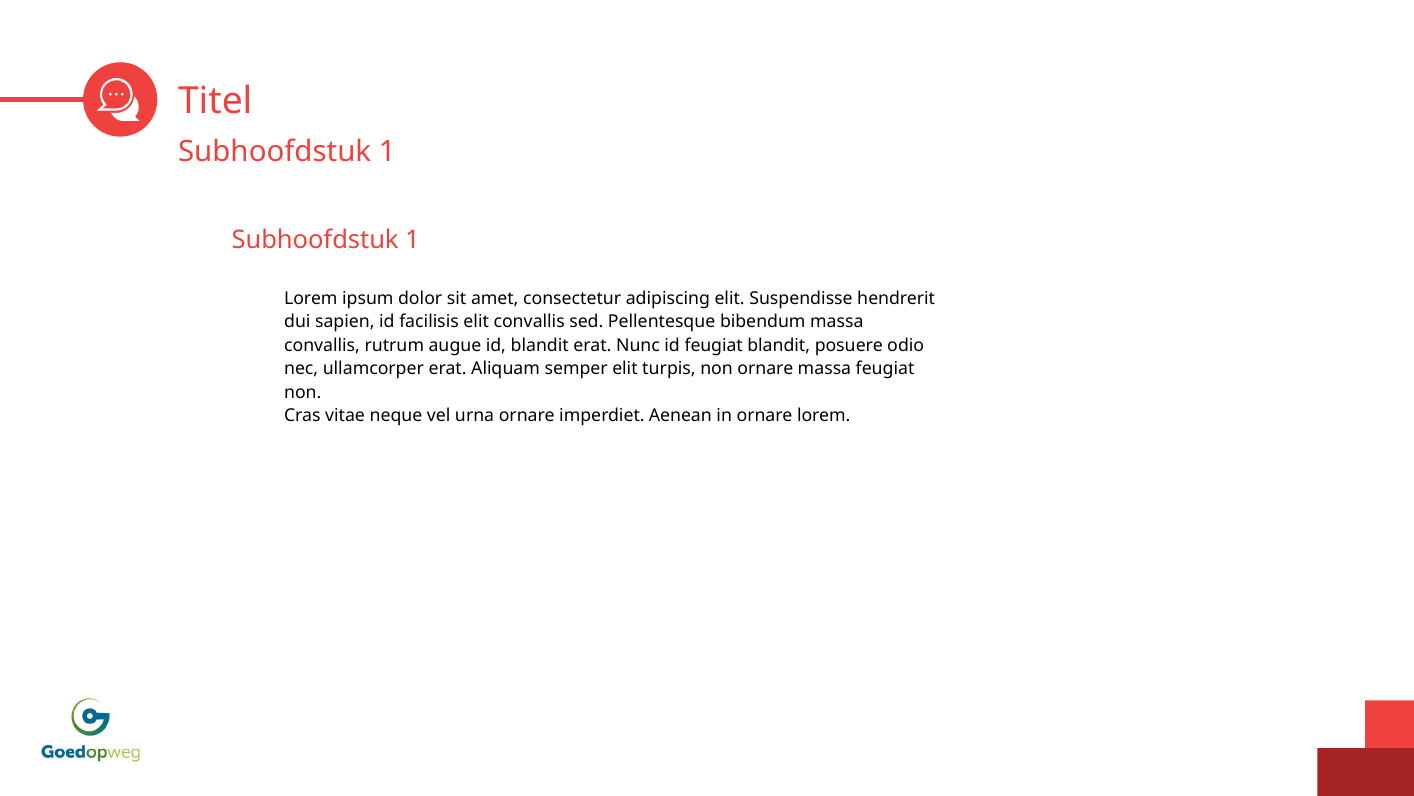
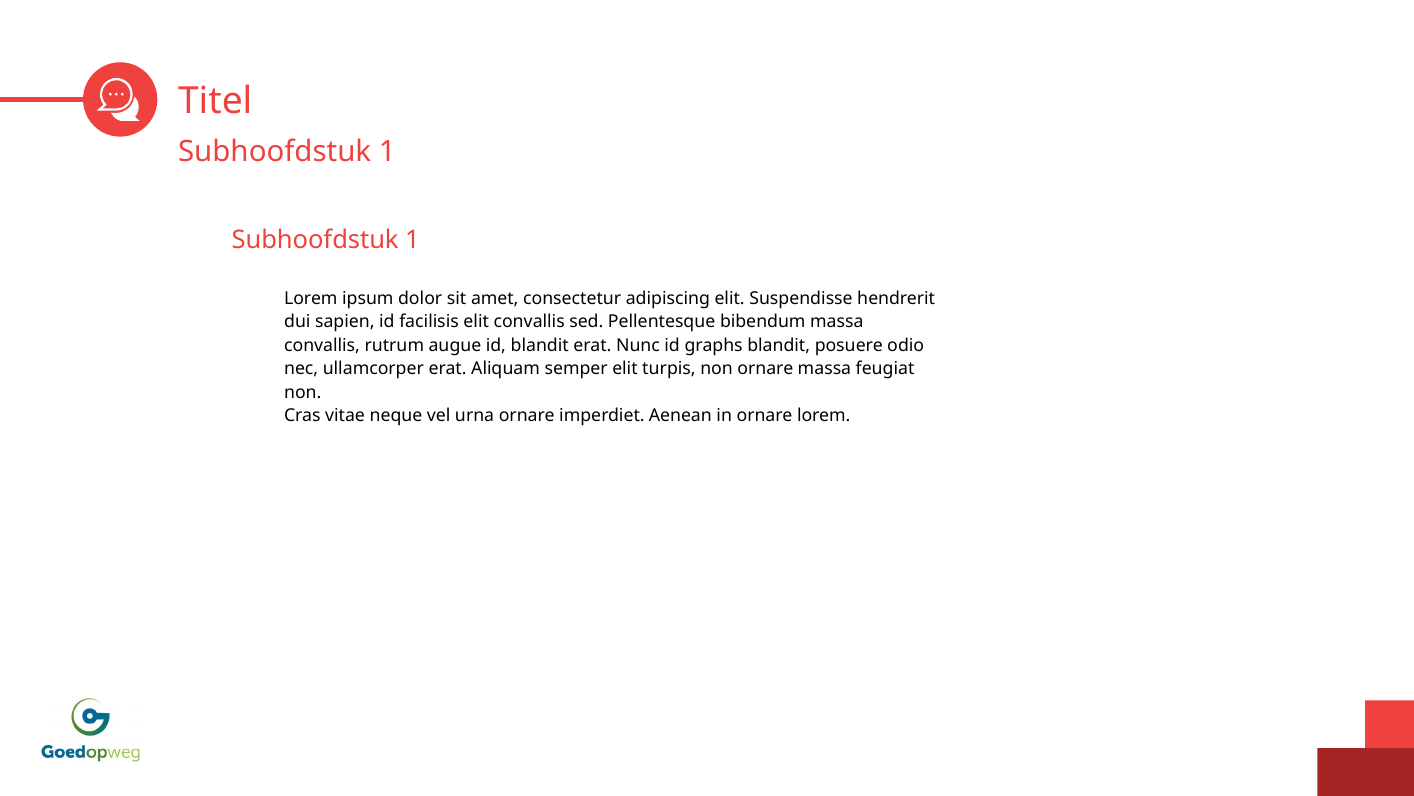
id feugiat: feugiat -> graphs (714, 345)
